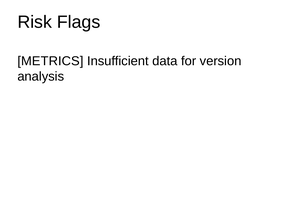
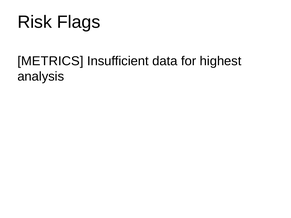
version: version -> highest (221, 61)
